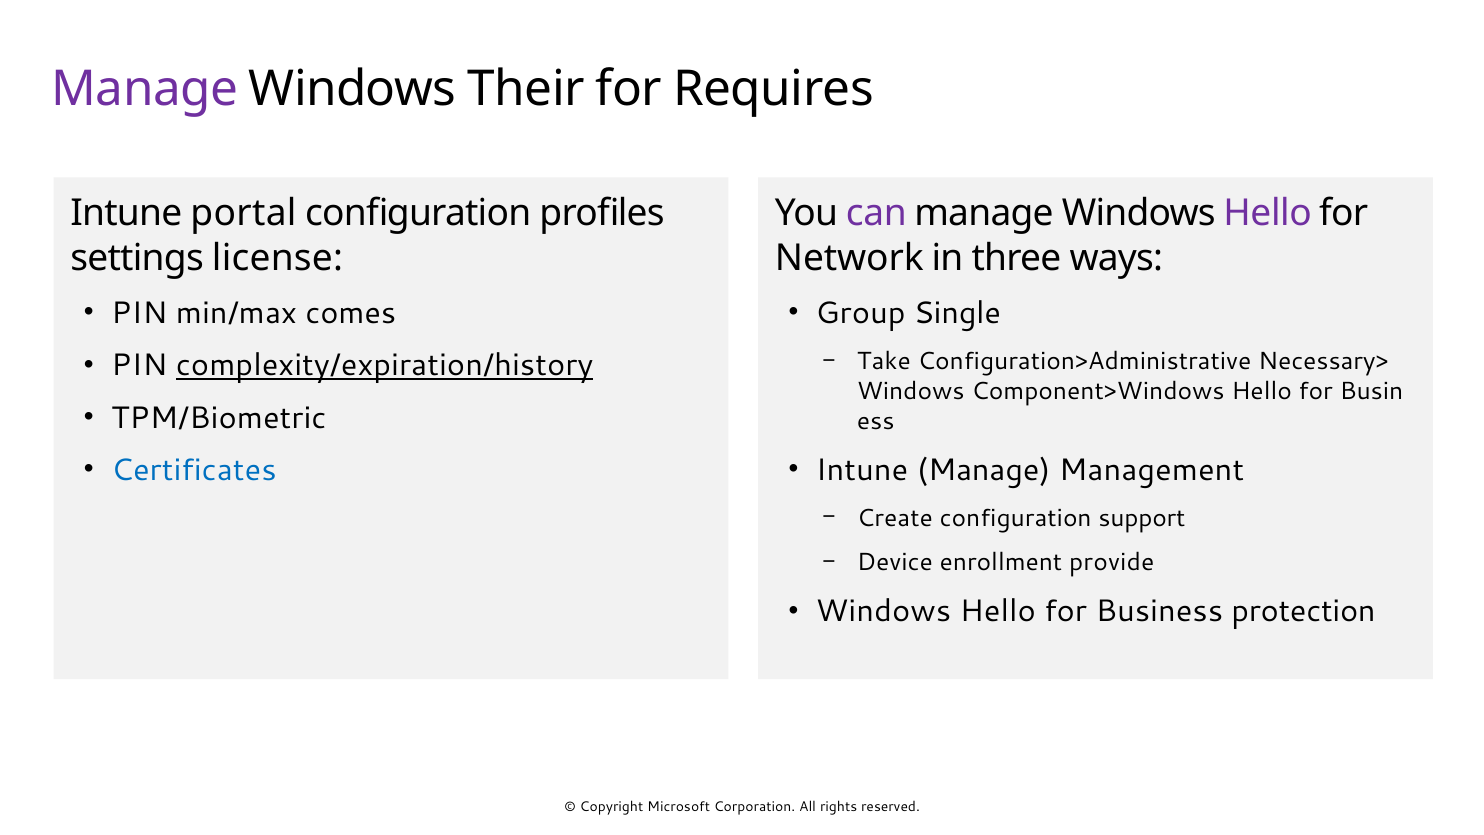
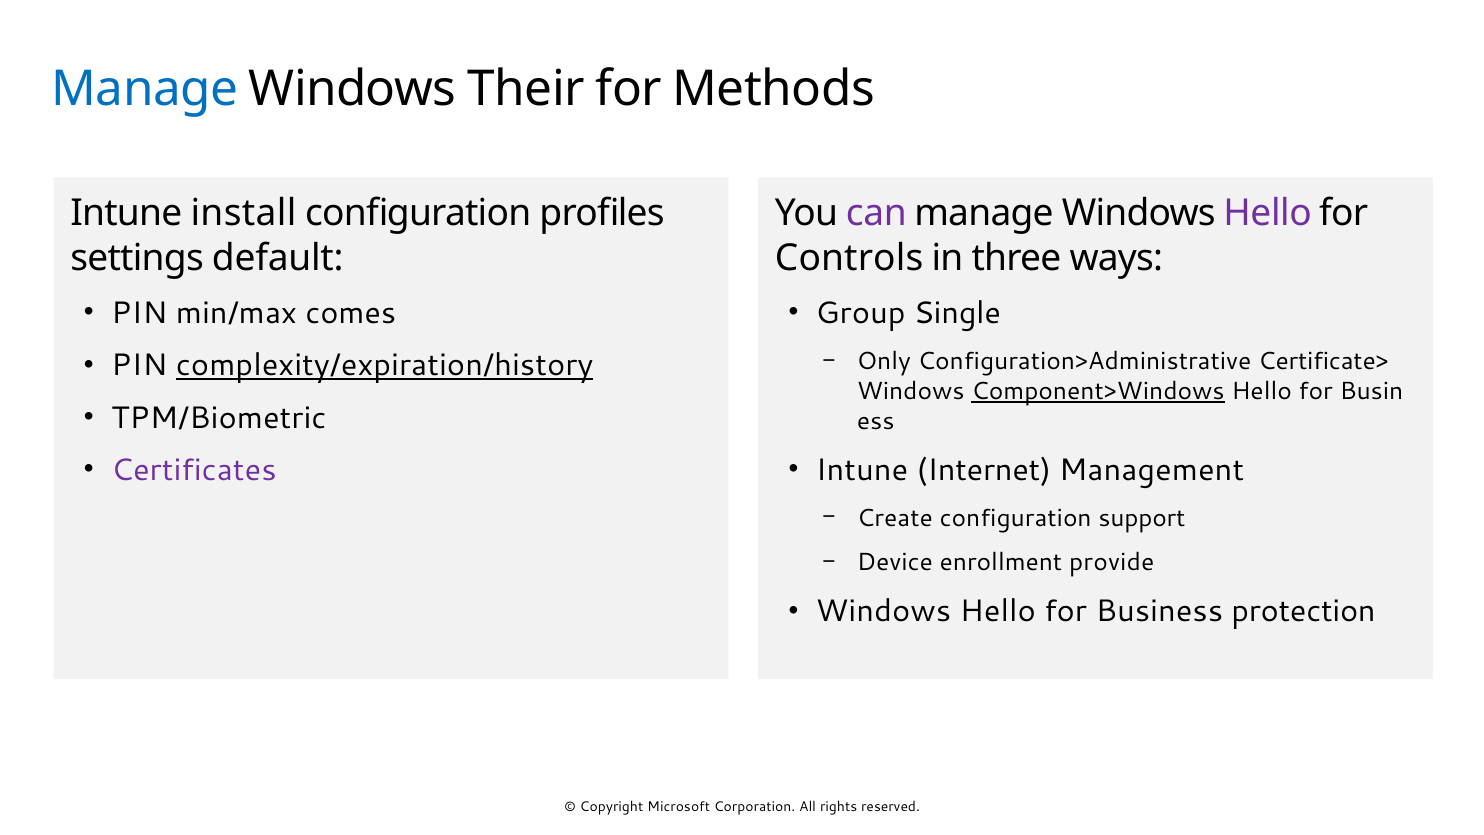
Manage colour: purple -> blue (145, 89)
Requires: Requires -> Methods (774, 89)
portal: portal -> install (243, 213)
license: license -> default (278, 258)
Network: Network -> Controls (849, 258)
Take: Take -> Only (884, 361)
Necessary>: Necessary> -> Certificate> (1323, 361)
Component>Windows underline: none -> present (1098, 391)
Intune Manage: Manage -> Internet (984, 470)
Certificates colour: blue -> purple (194, 470)
